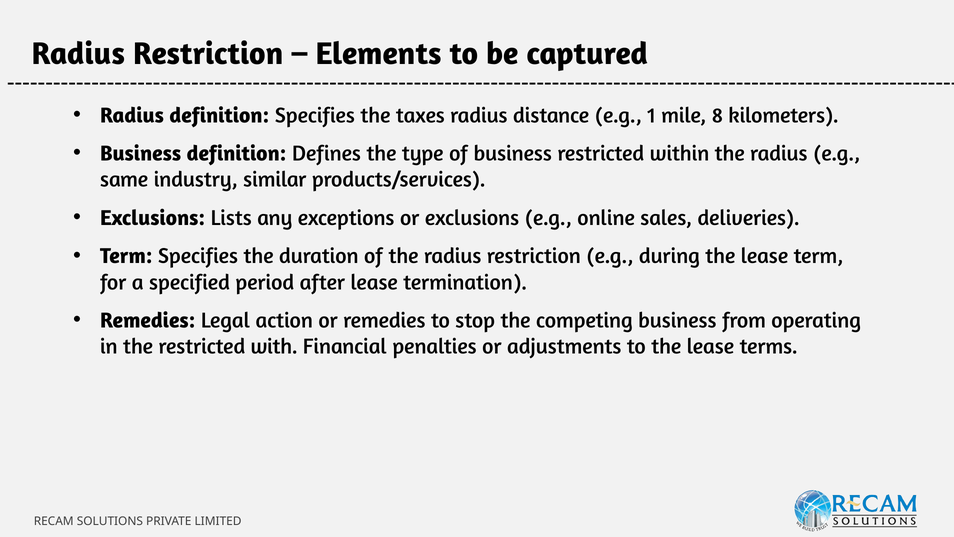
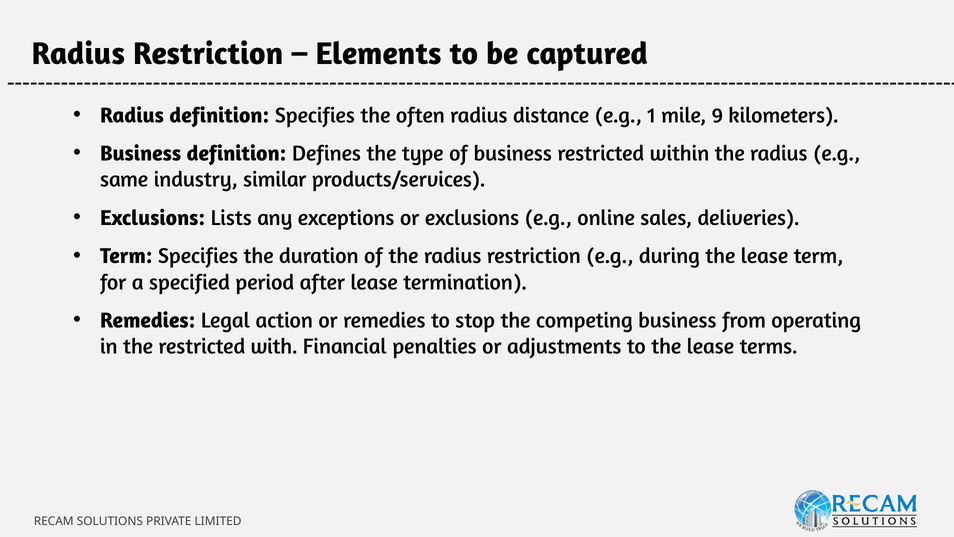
taxes: taxes -> often (420, 115)
8: 8 -> 9 (717, 115)
